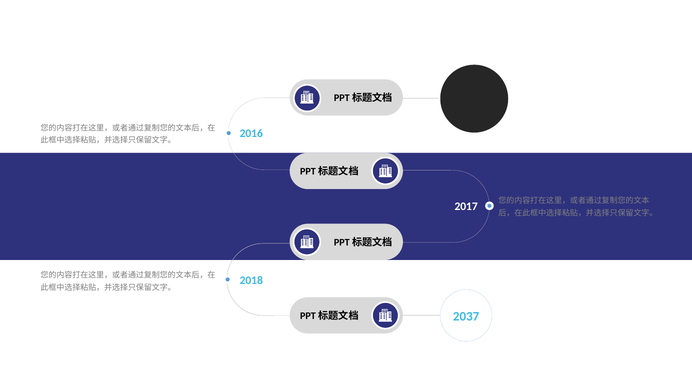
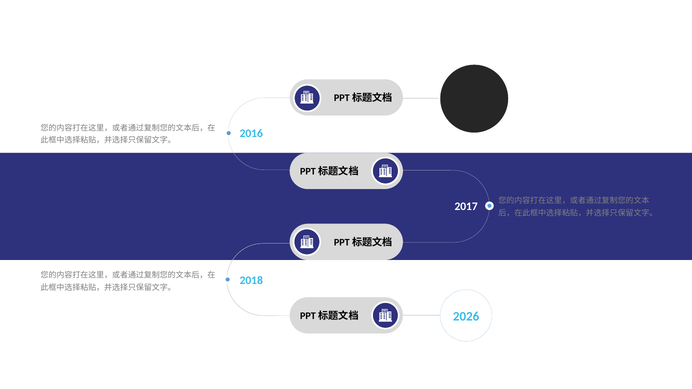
2037: 2037 -> 2026 (466, 317)
